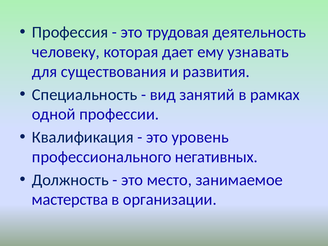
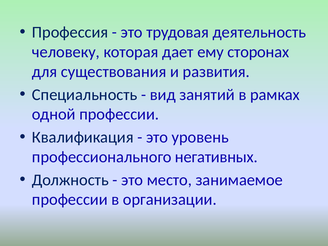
узнавать: узнавать -> сторонах (258, 52)
мастерства: мастерства -> профессии (70, 200)
